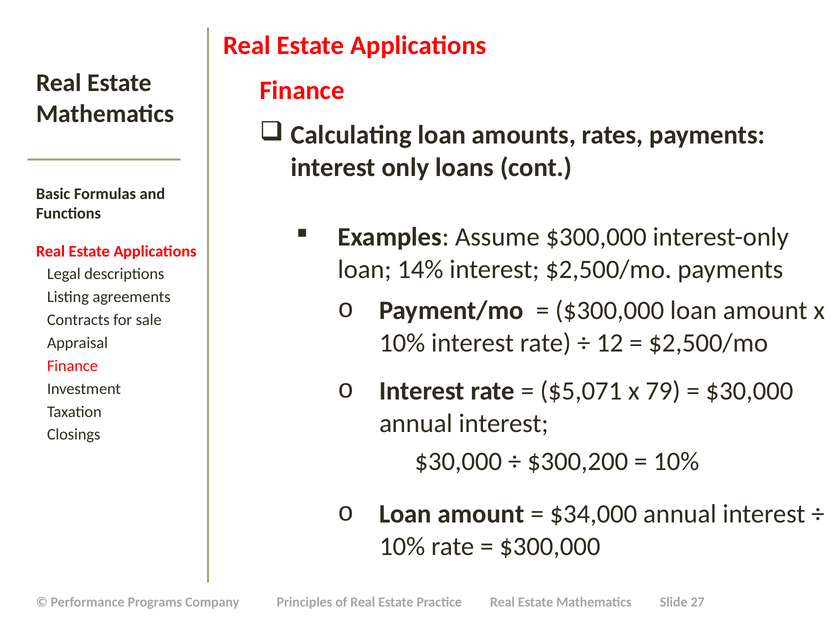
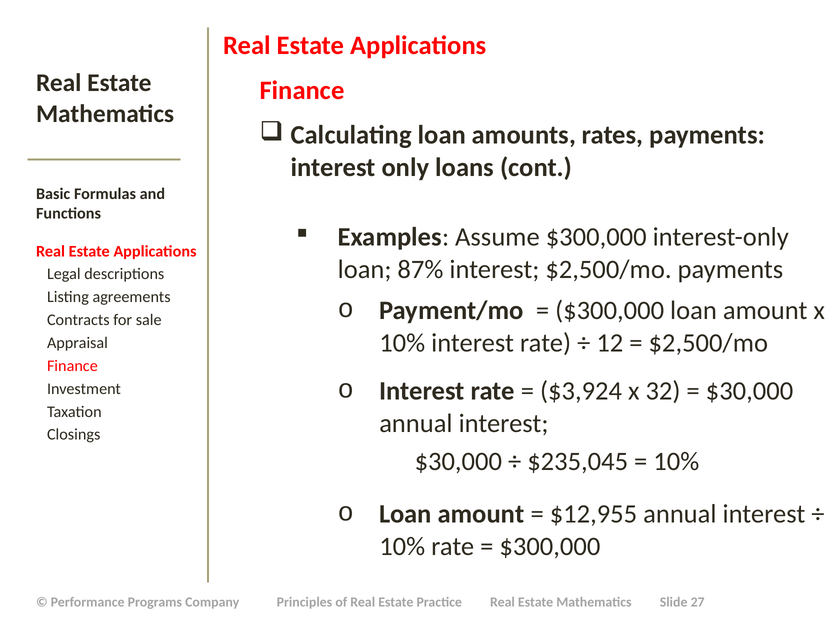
14%: 14% -> 87% (420, 269)
$5,071: $5,071 -> $3,924 (581, 391)
79: 79 -> 32 (663, 391)
$300,200: $300,200 -> $235,045 (578, 462)
$34,000: $34,000 -> $12,955 (593, 514)
